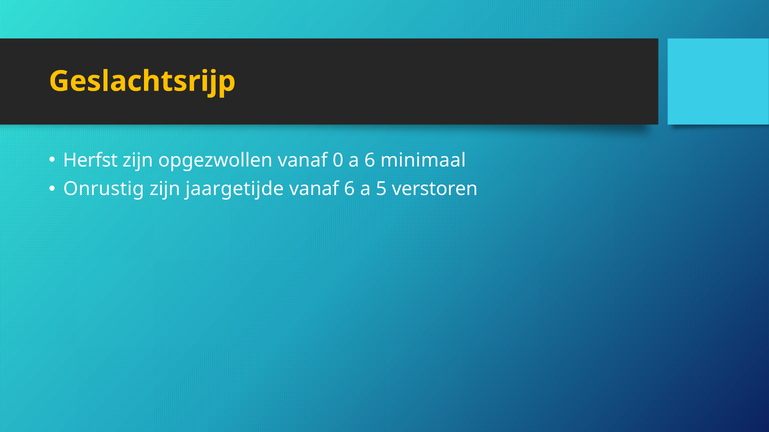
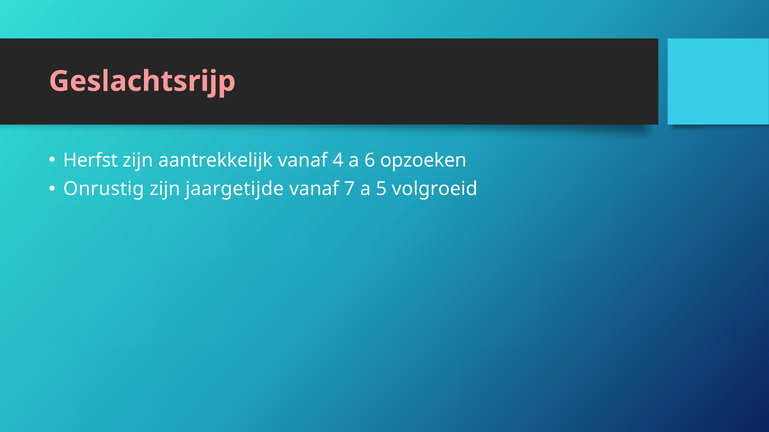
Geslachtsrijp colour: yellow -> pink (142, 81)
opgezwollen: opgezwollen -> aantrekkelijk (215, 161)
0: 0 -> 4 (338, 161)
minimaal: minimaal -> opzoeken (423, 161)
vanaf 6: 6 -> 7 (349, 189)
verstoren: verstoren -> volgroeid (435, 189)
